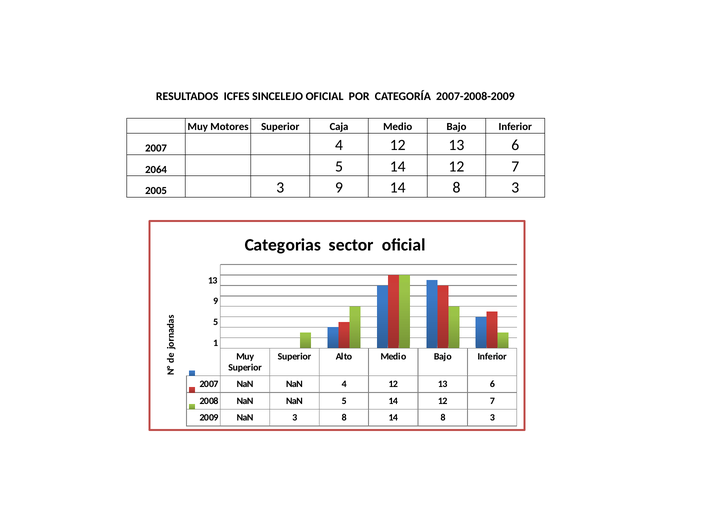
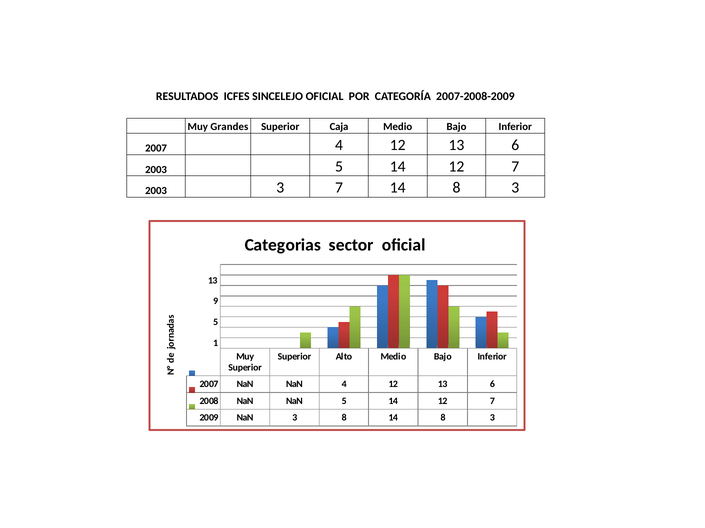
Motores: Motores -> Grandes (229, 127)
2064: 2064 -> 2003 (156, 170)
2005: 2005 -> 2003 (156, 191)
3 9: 9 -> 7 (339, 188)
